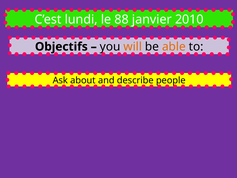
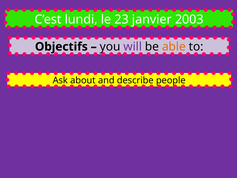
88: 88 -> 23 (122, 19)
2010: 2010 -> 2003 (189, 19)
will colour: orange -> purple (133, 47)
